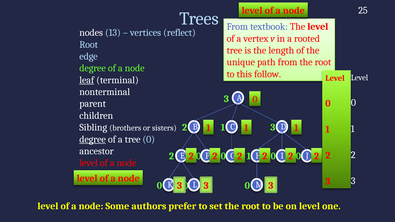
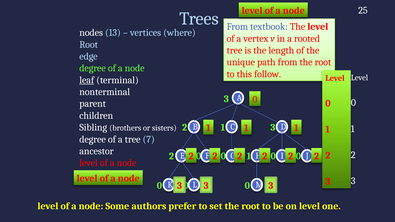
reflect: reflect -> where (179, 33)
degree underline: present -> none (93, 139)
tree 0: 0 -> 7 (149, 139)
